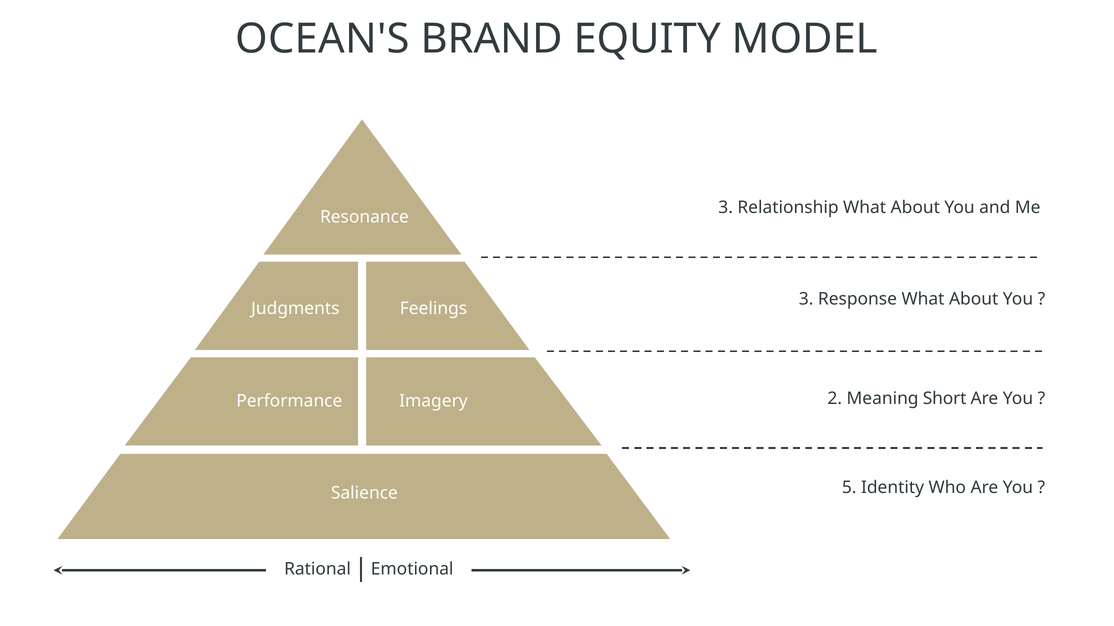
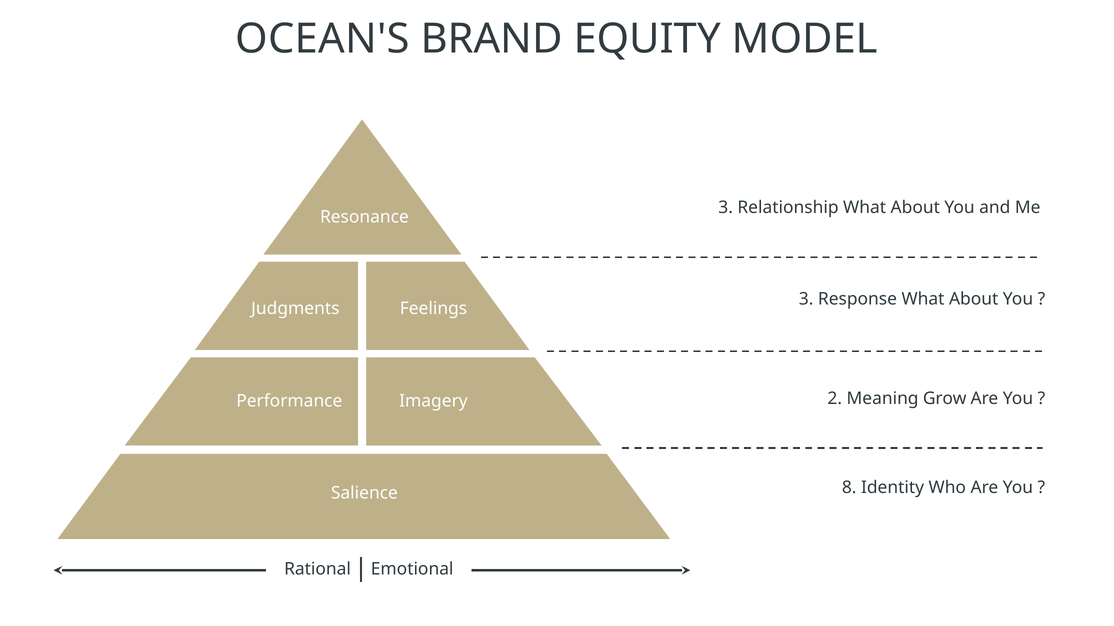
Short: Short -> Grow (945, 399)
5: 5 -> 8 (849, 488)
